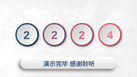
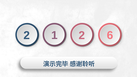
2: 2 -> 1 (54, 35)
4: 4 -> 6 (110, 35)
